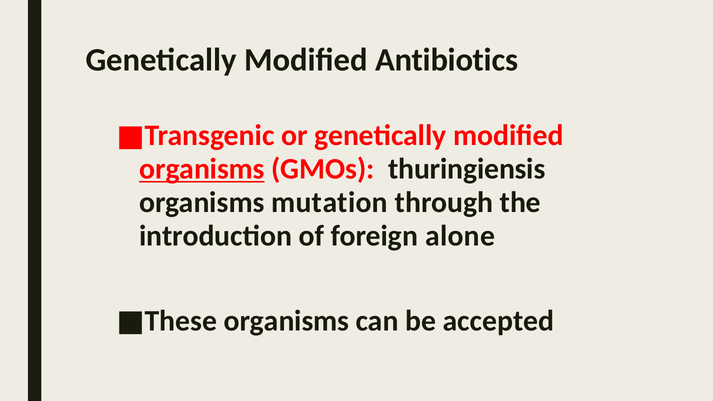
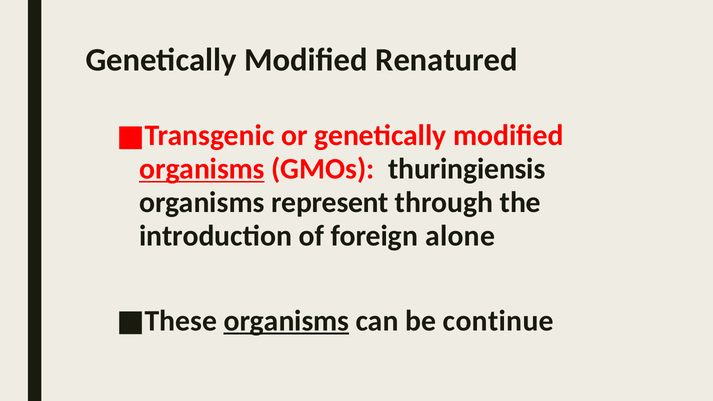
Antibiotics: Antibiotics -> Renatured (446, 60)
mutation: mutation -> represent (330, 203)
organisms underline: none -> present (286, 321)
accepted: accepted -> continue (498, 321)
